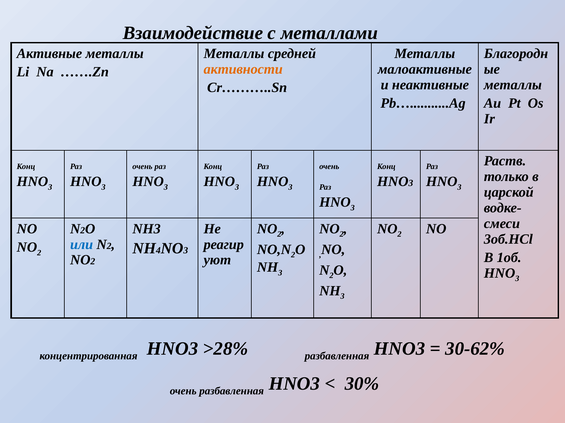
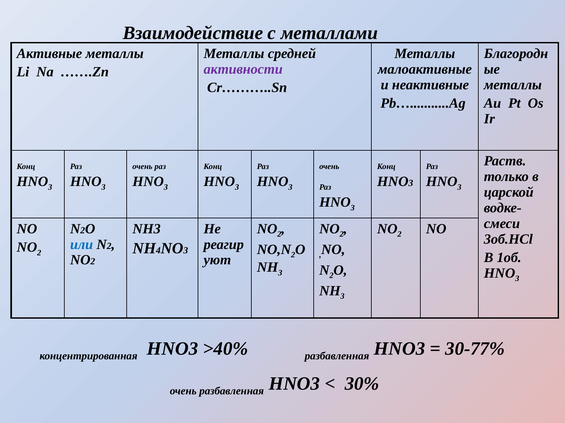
активности colour: orange -> purple (243, 69)
>28%: >28% -> >40% (226, 349)
30-62%: 30-62% -> 30-77% (475, 349)
